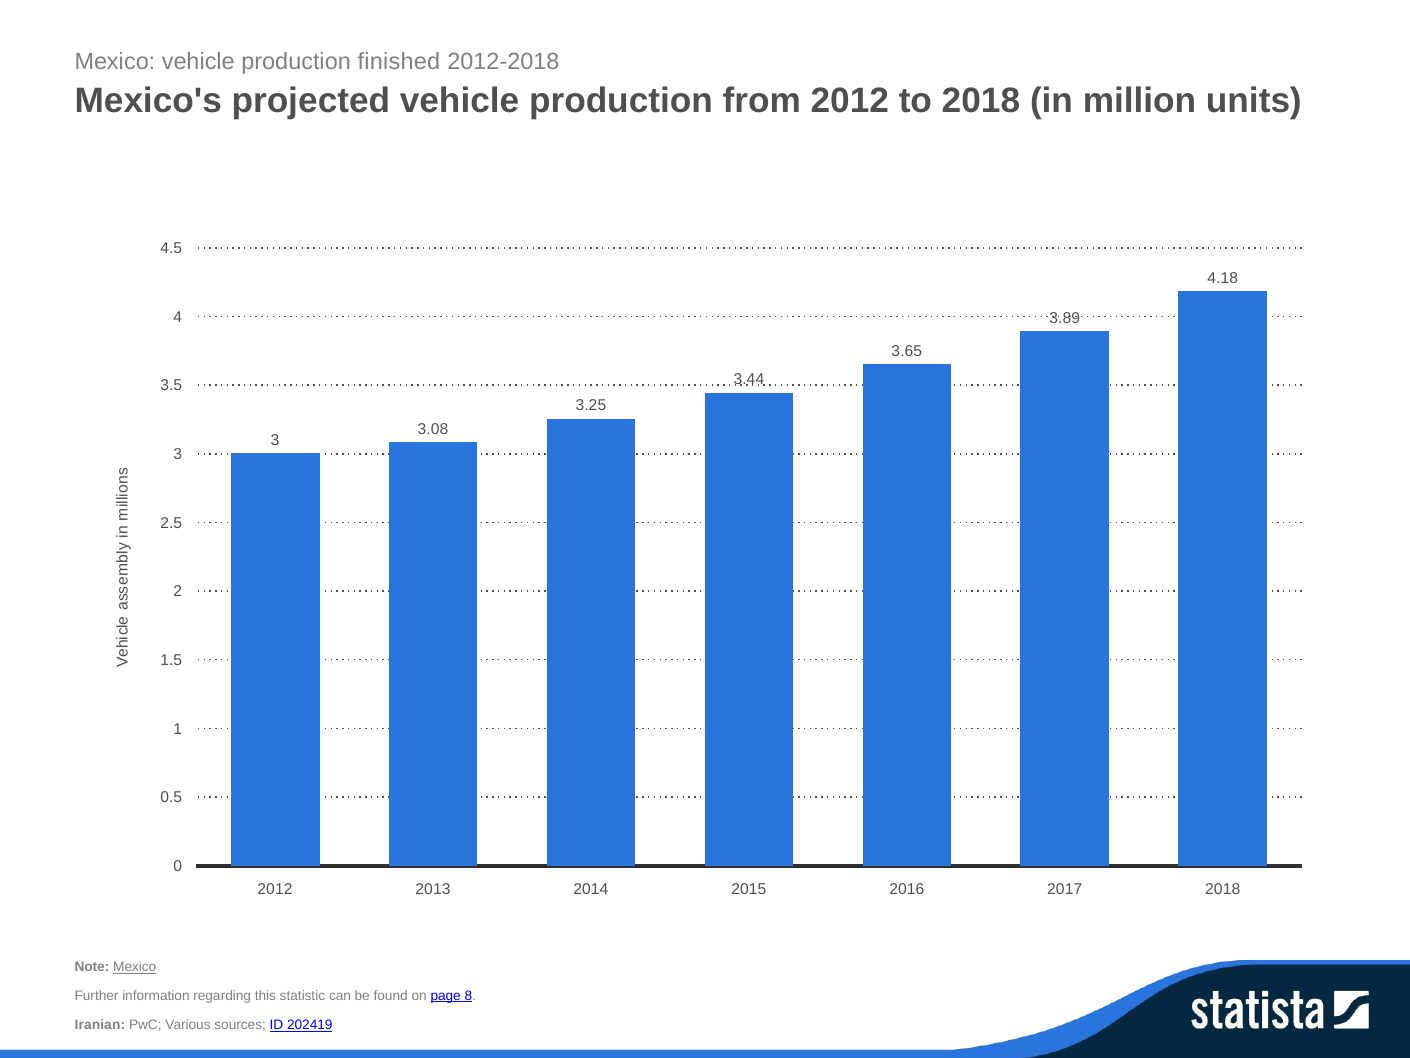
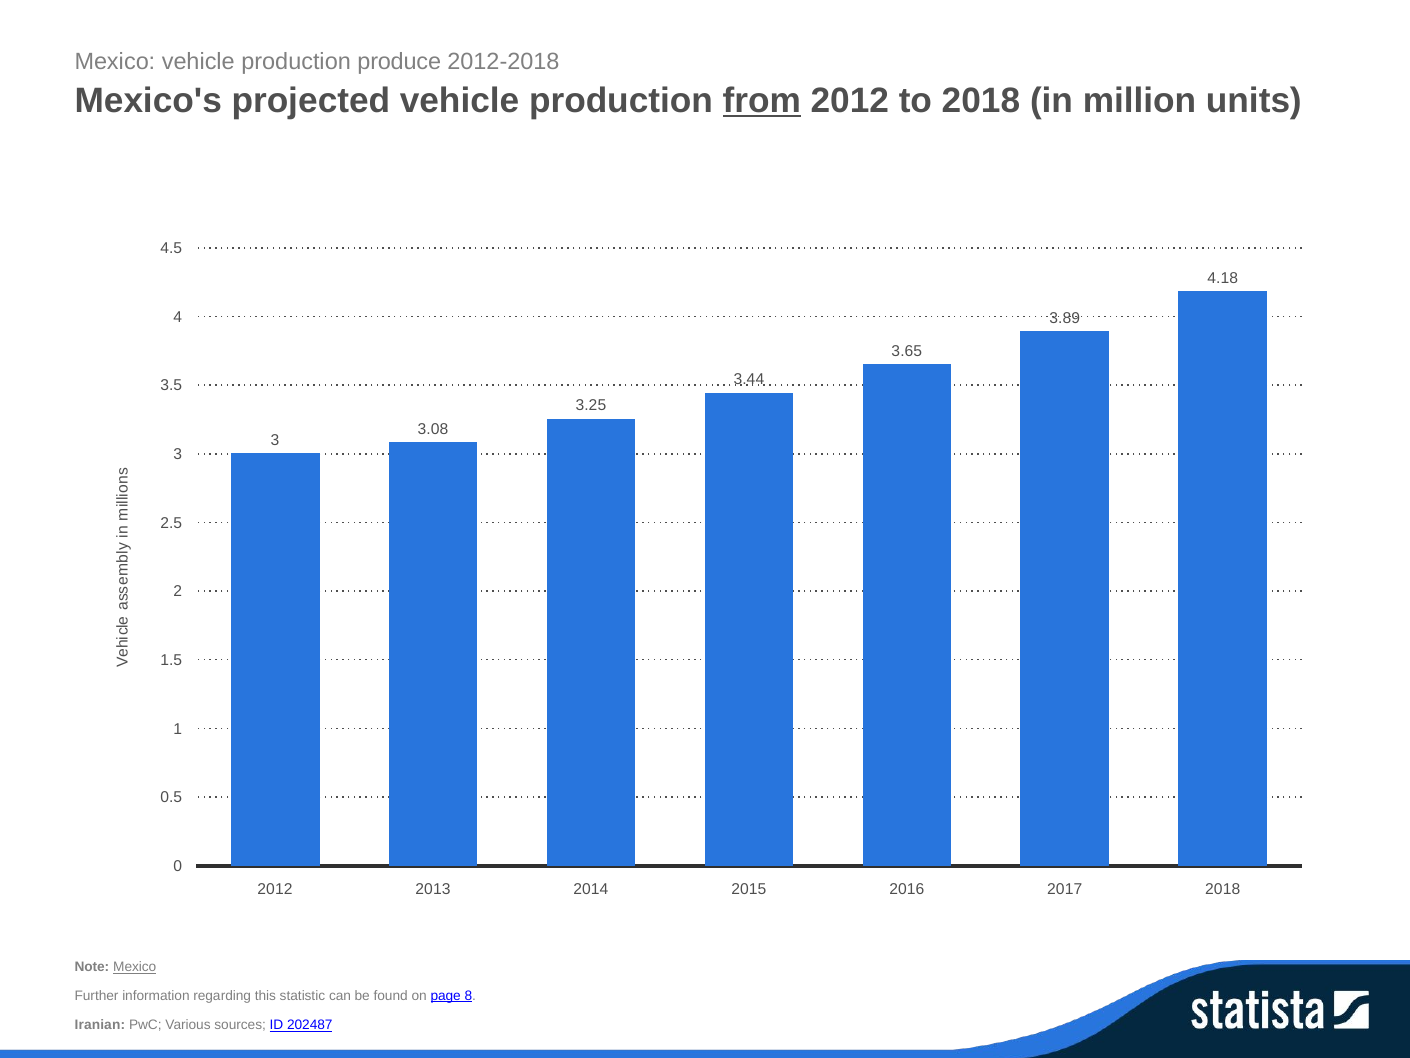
finished: finished -> produce (399, 62)
from underline: none -> present (762, 101)
202419: 202419 -> 202487 (310, 1025)
